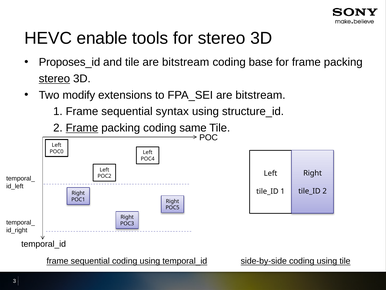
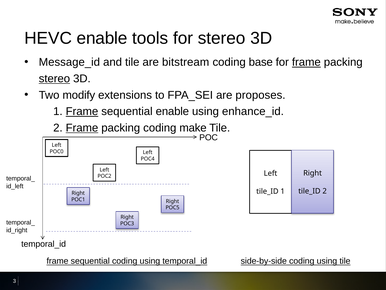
Proposes_id: Proposes_id -> Message_id (69, 62)
frame underline: none -> present (306, 62)
FPA_SEI are bitstream: bitstream -> proposes (260, 95)
Frame underline: none -> present (82, 111)
sequential syntax: syntax -> enable (172, 111)
structure_id: structure_id -> enhance_id (253, 111)
same: same -> make (193, 128)
